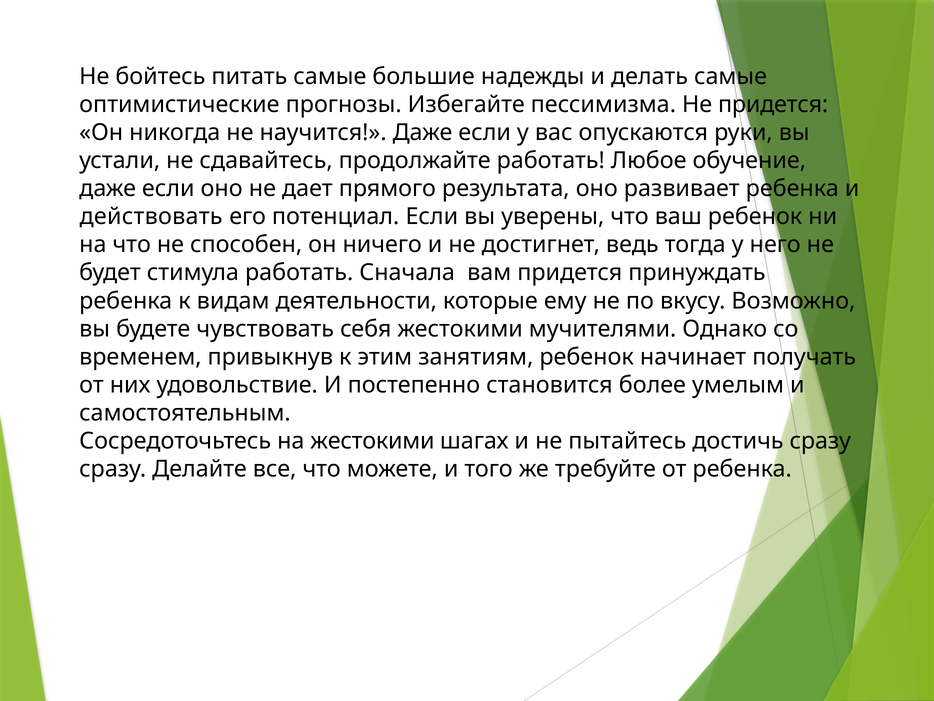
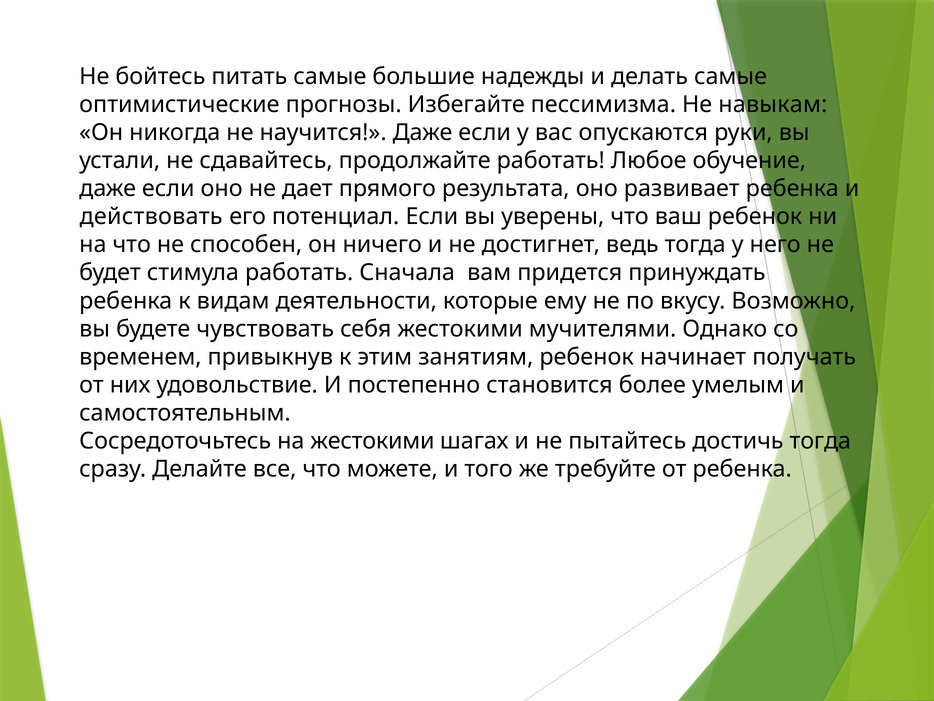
Не придется: придется -> навыкам (773, 104)
достичь сразу: сразу -> тогда (820, 441)
